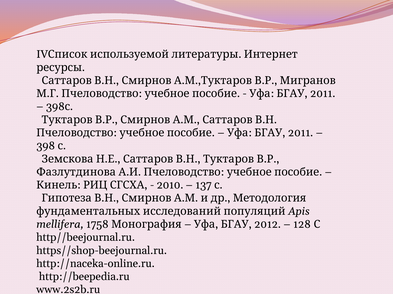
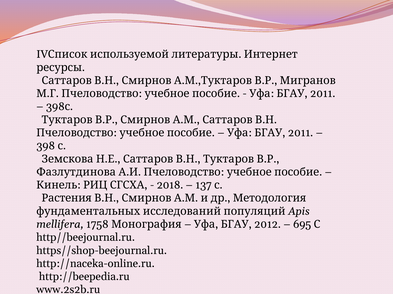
2010: 2010 -> 2018 (170, 186)
Гипотеза: Гипотеза -> Растения (67, 199)
128: 128 -> 695 (302, 225)
